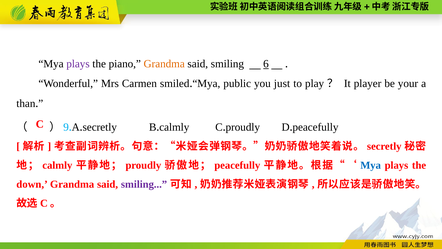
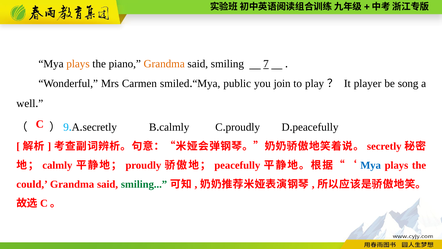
plays colour: purple -> orange (78, 64)
6: 6 -> 7 (266, 64)
just: just -> join (282, 84)
your: your -> song (408, 84)
than: than -> well (26, 103)
down: down -> could (32, 184)
smiling colour: purple -> green (144, 184)
